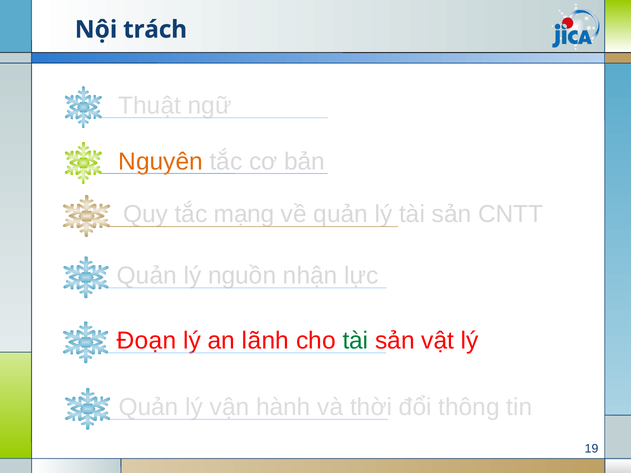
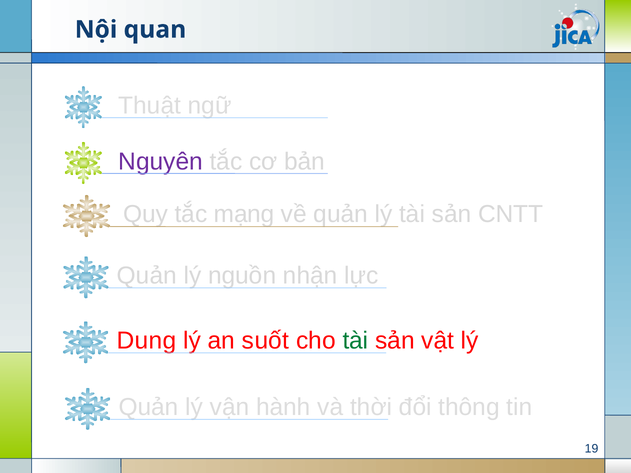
trách: trách -> quan (155, 30)
Nguyên colour: orange -> purple (161, 162)
Đoạn: Đoạn -> Dung (147, 341)
lãnh: lãnh -> suốt (266, 341)
